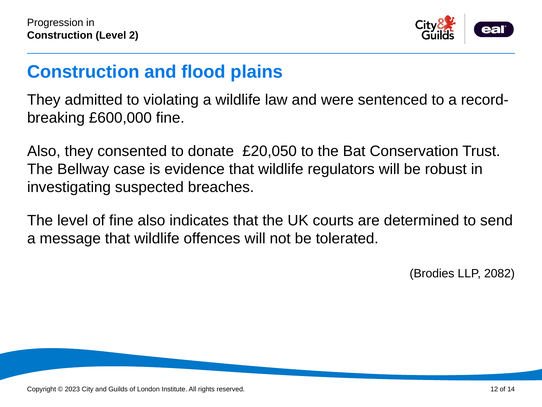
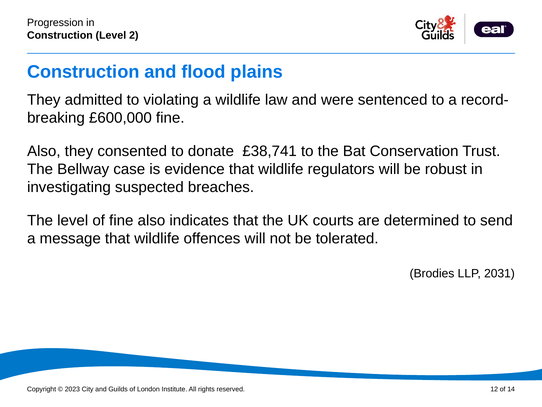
£20,050: £20,050 -> £38,741 (270, 151)
2082: 2082 -> 2031 (499, 273)
